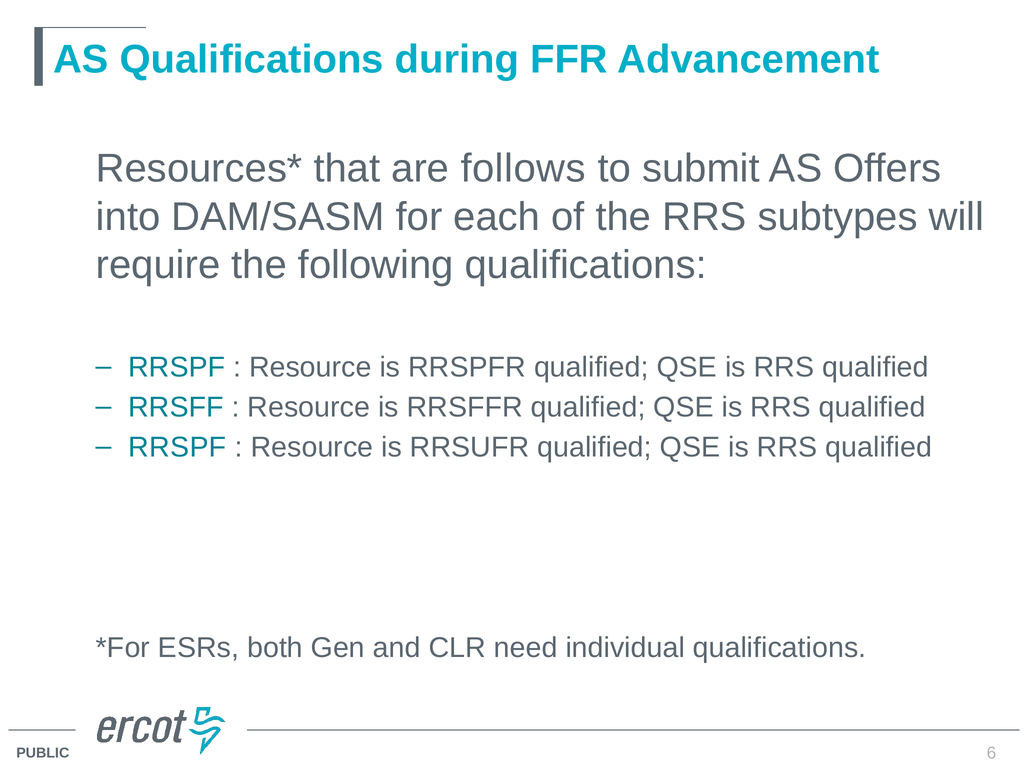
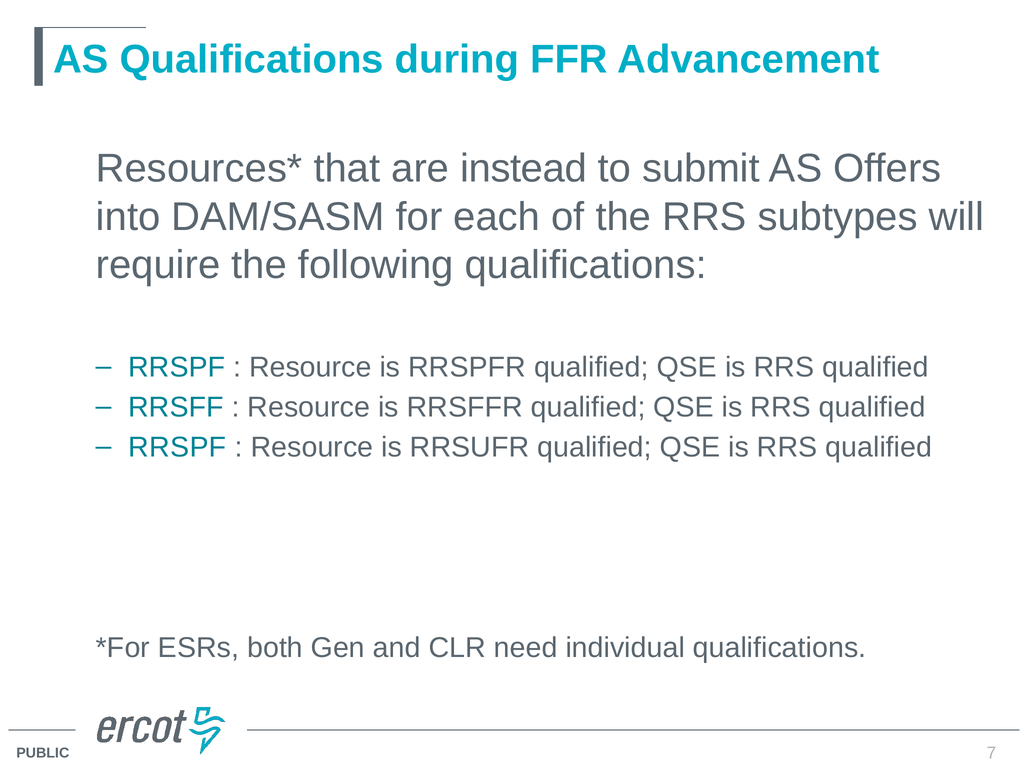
follows: follows -> instead (524, 169)
6: 6 -> 7 (991, 753)
